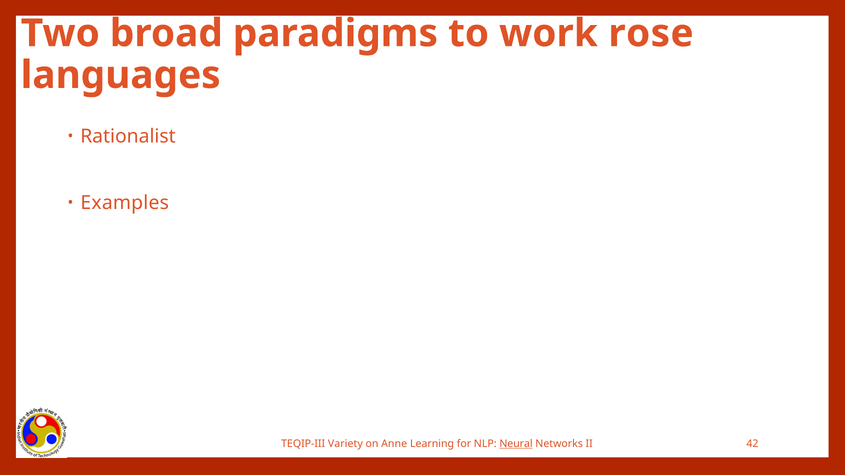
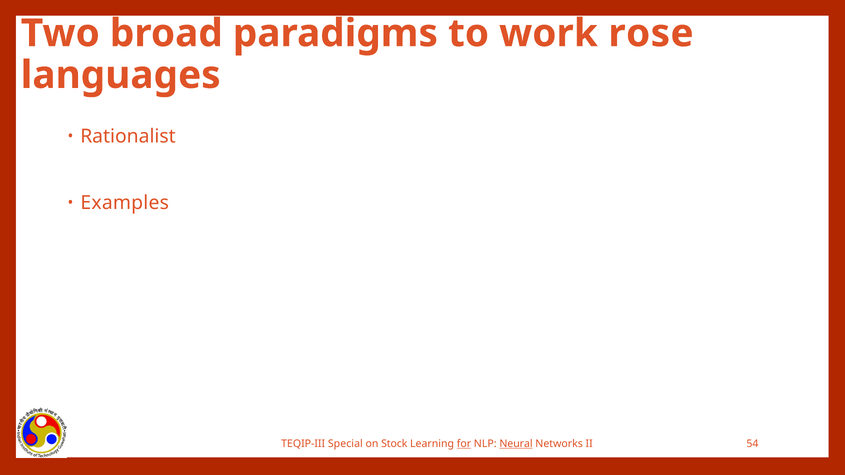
Variety: Variety -> Special (345, 444)
Anne: Anne -> Stock (394, 444)
for underline: none -> present (464, 444)
42: 42 -> 54 (752, 444)
